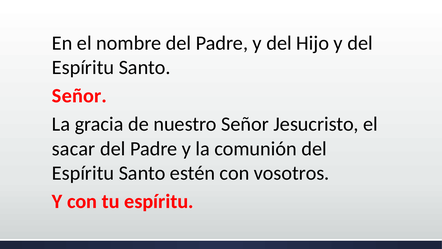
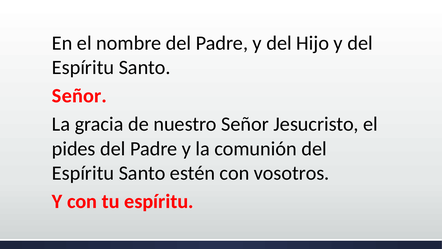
sacar: sacar -> pides (74, 148)
